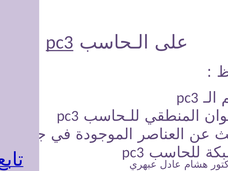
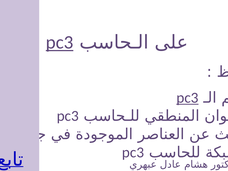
pc3 underline: none -> present (187, 98)
